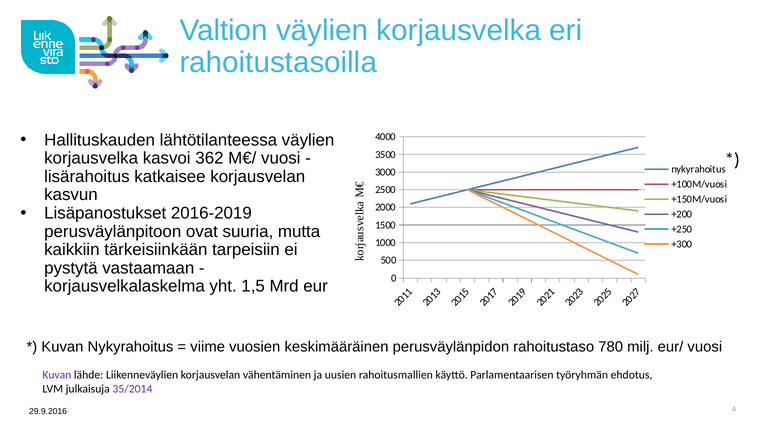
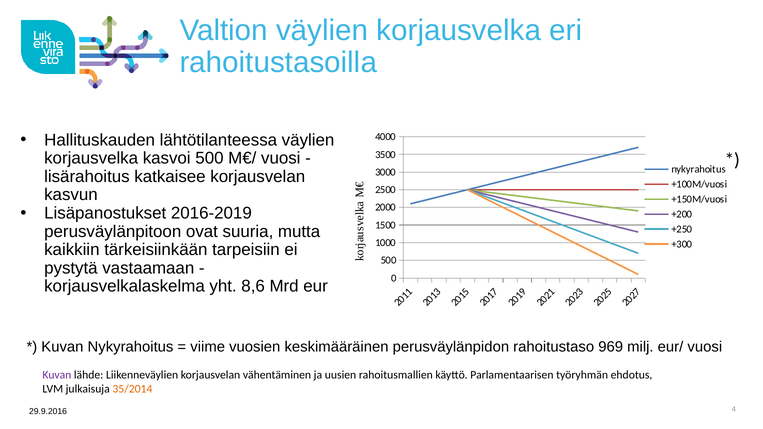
kasvoi 362: 362 -> 500 (209, 158)
1,5: 1,5 -> 8,6 (253, 286)
780: 780 -> 969 (611, 347)
35/2014 colour: purple -> orange (132, 389)
